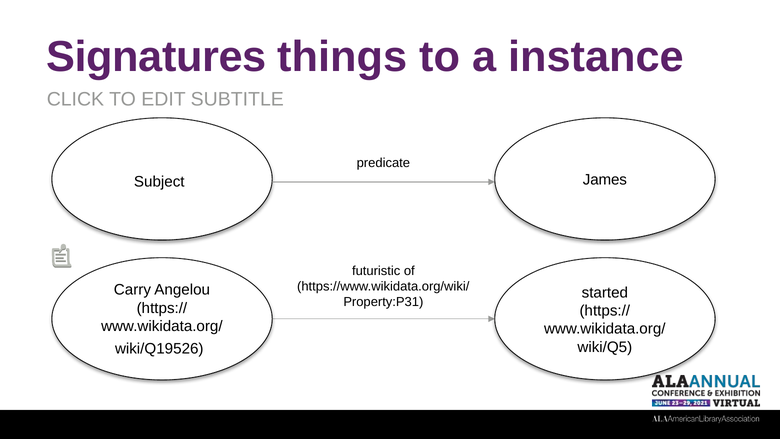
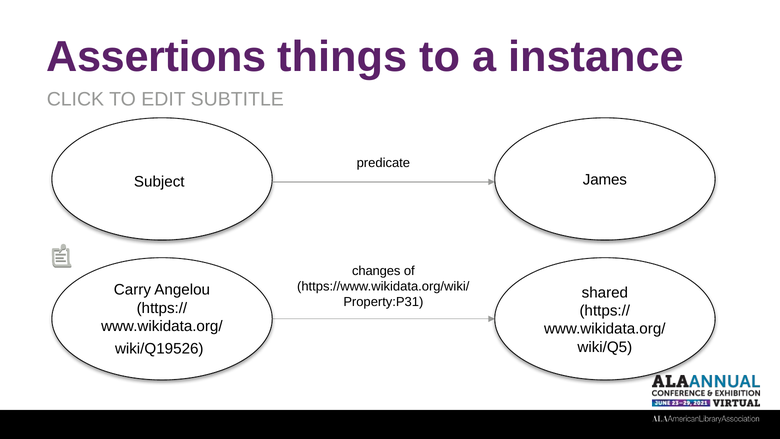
Signatures: Signatures -> Assertions (156, 57)
futuristic: futuristic -> changes (376, 271)
started: started -> shared (605, 292)
